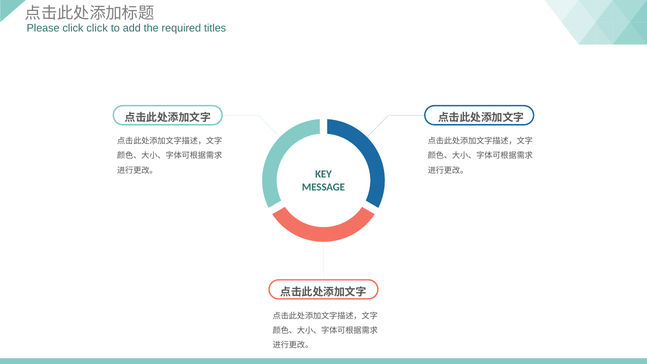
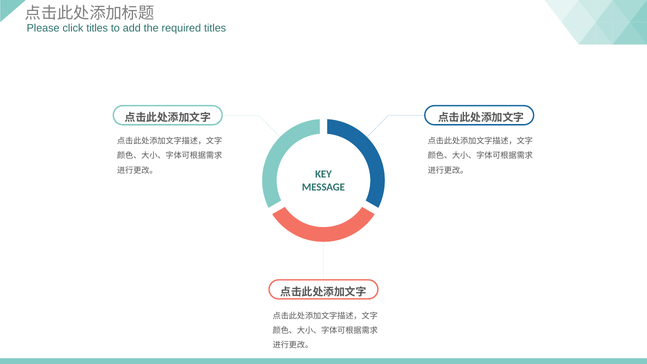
click click: click -> titles (97, 28)
